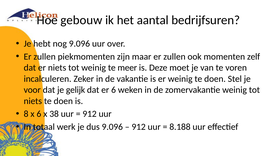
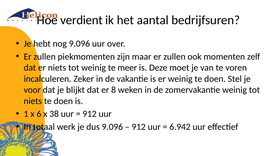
gebouw: gebouw -> verdient (82, 20)
gelijk: gelijk -> blijkt (75, 90)
er 6: 6 -> 8 (114, 90)
8: 8 -> 1 (26, 114)
8.188: 8.188 -> 6.942 (180, 127)
